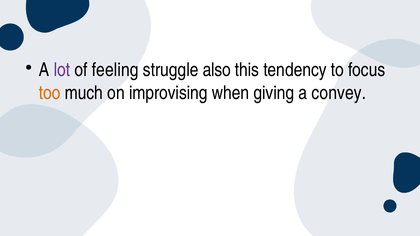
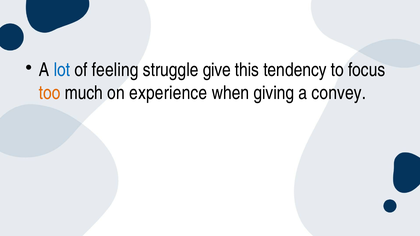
lot colour: purple -> blue (62, 70)
also: also -> give (217, 70)
improvising: improvising -> experience (168, 93)
